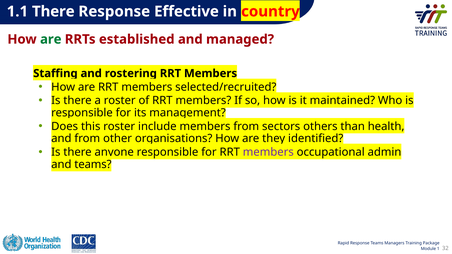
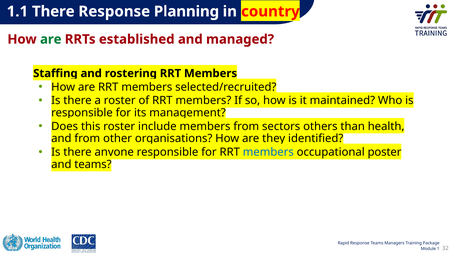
Effective: Effective -> Planning (186, 11)
members colour: purple -> blue (268, 152)
admin: admin -> poster (385, 152)
